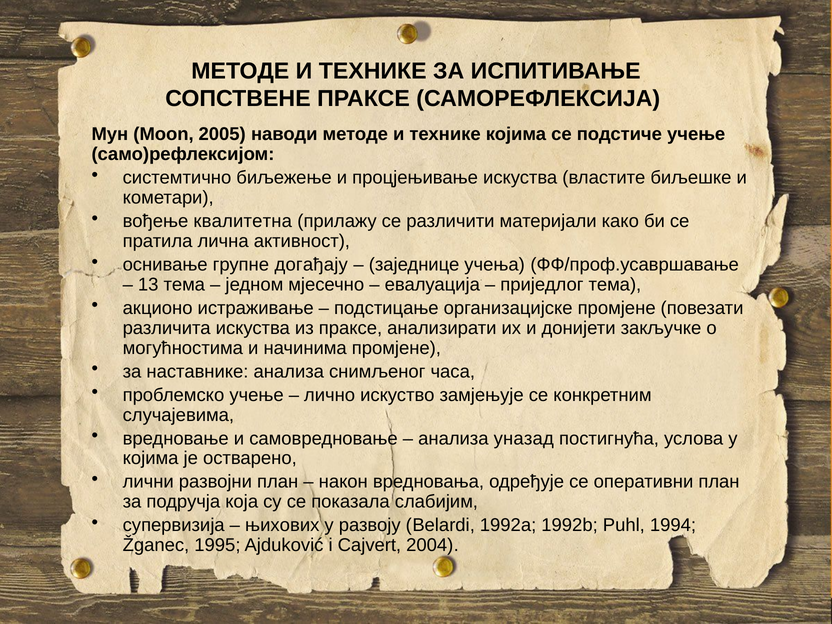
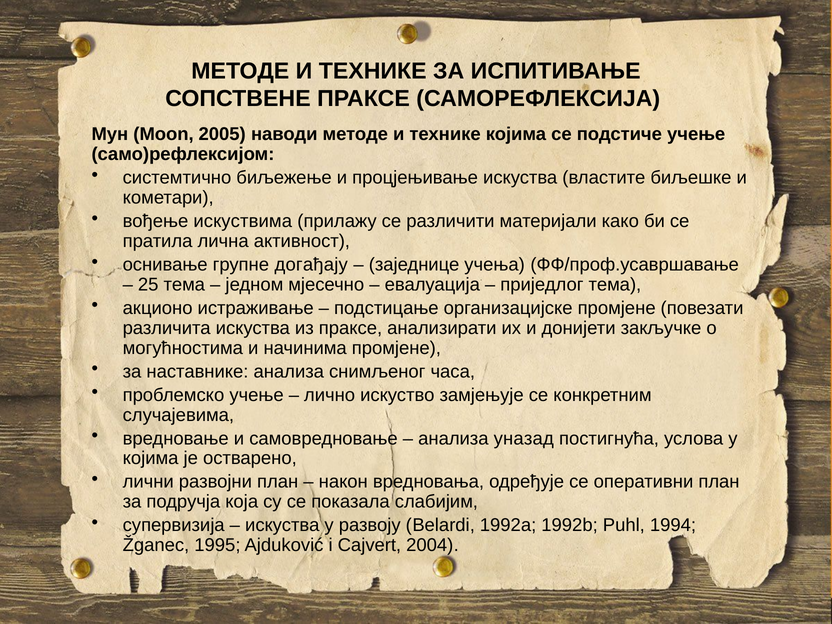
квалитетна: квалитетна -> искуствима (243, 221)
13: 13 -> 25 (148, 285)
њихових: њихових -> искуства (282, 525)
